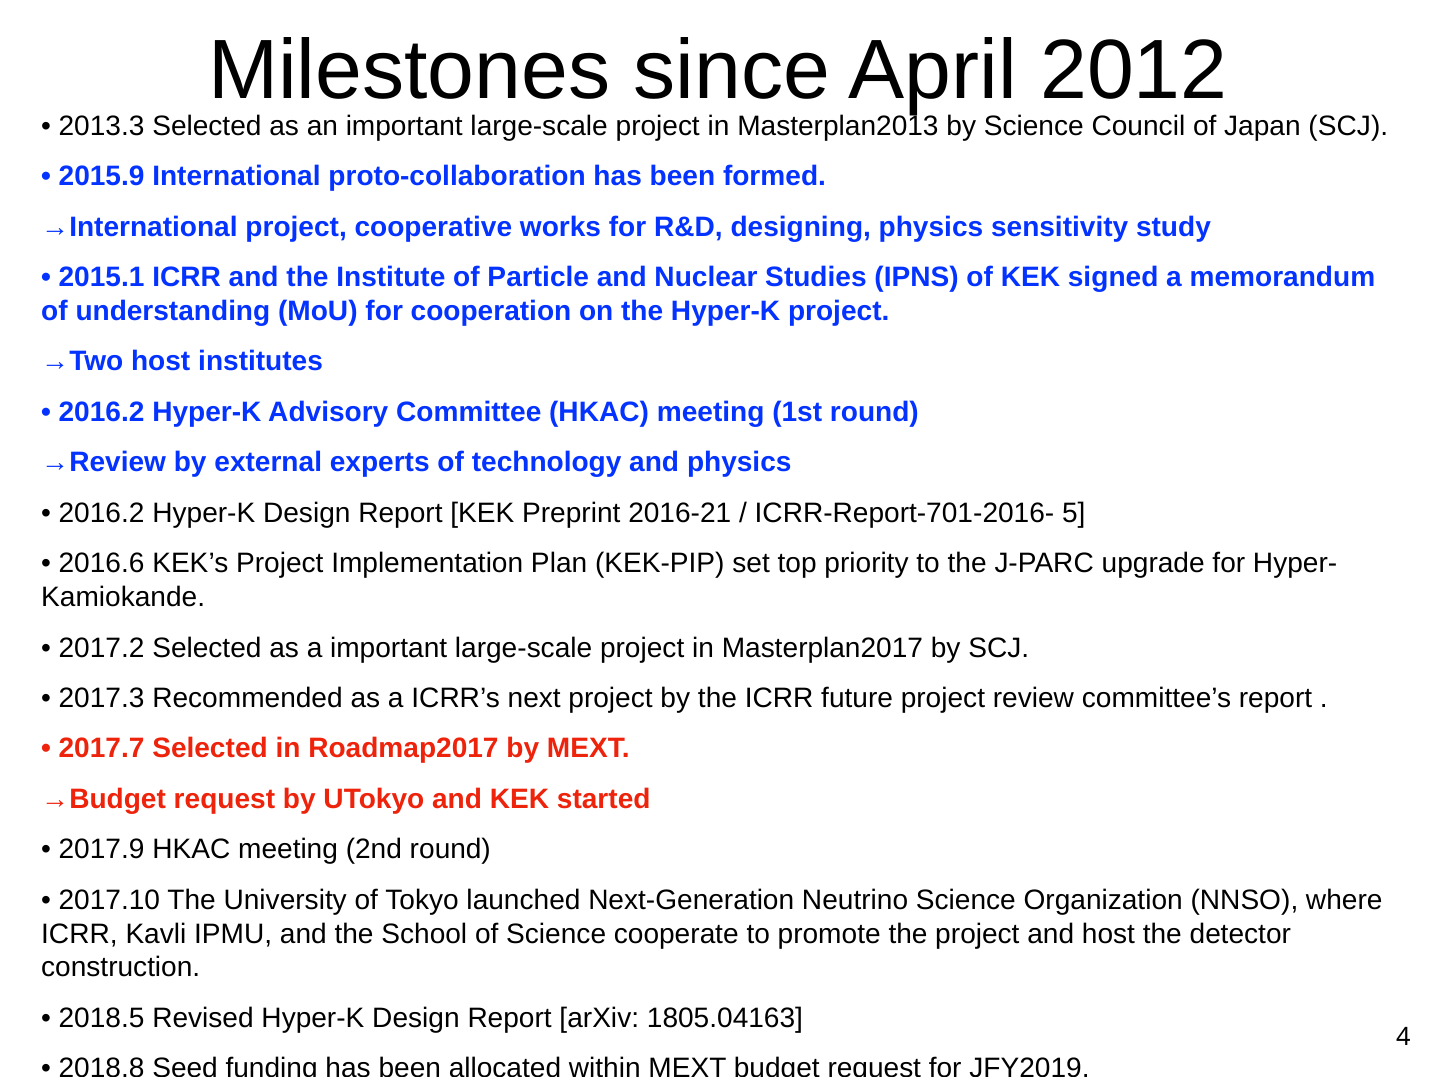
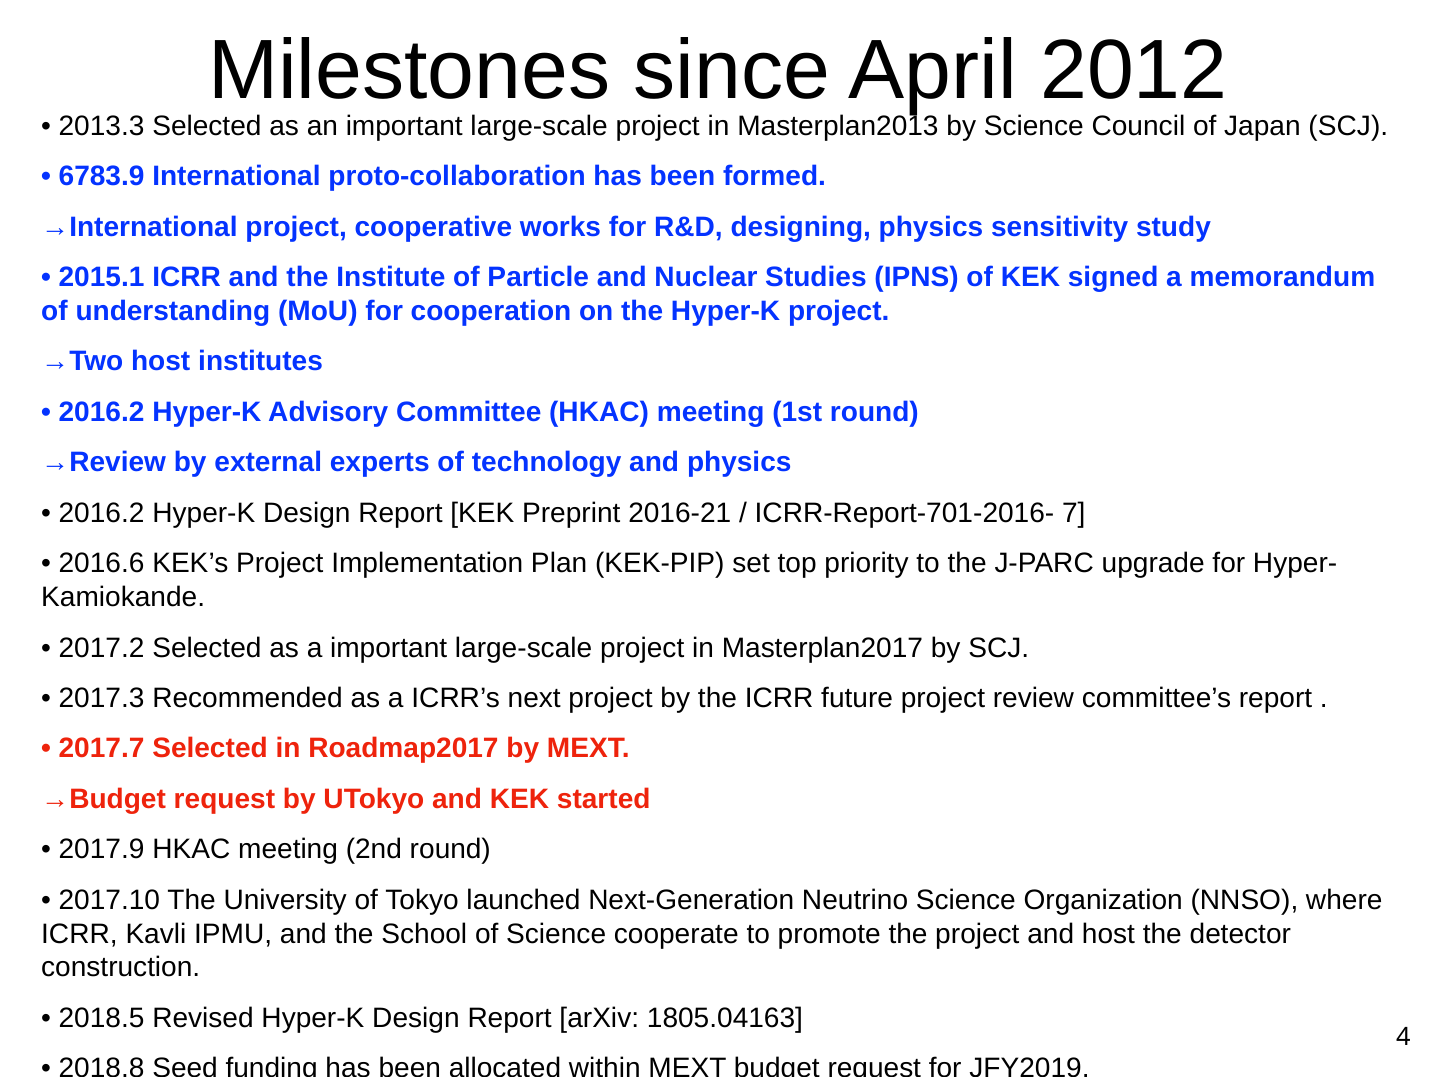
2015.9: 2015.9 -> 6783.9 (102, 177)
5: 5 -> 7 (1074, 513)
